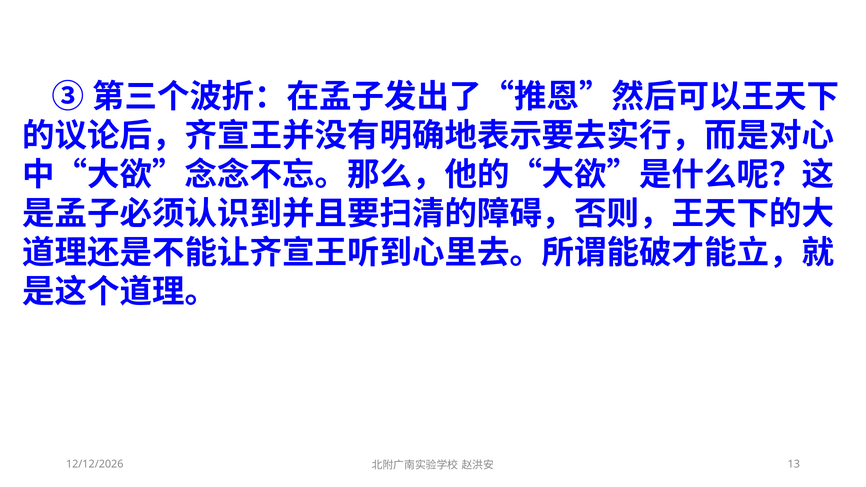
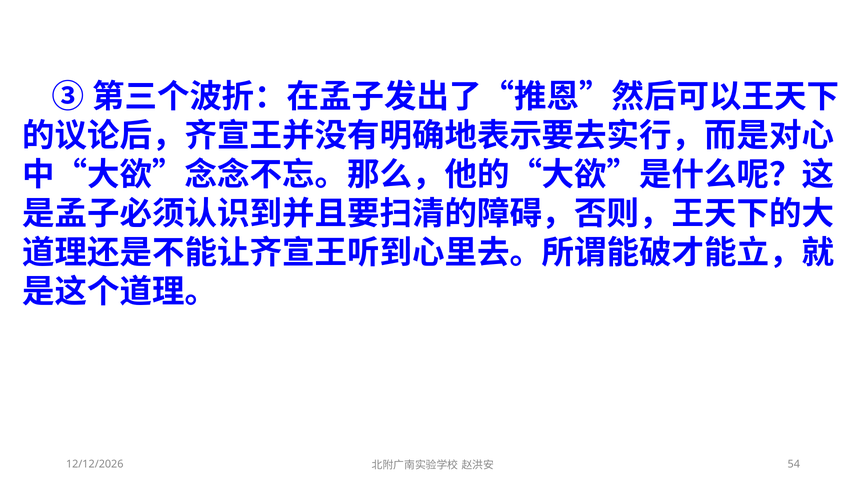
13: 13 -> 54 (794, 464)
